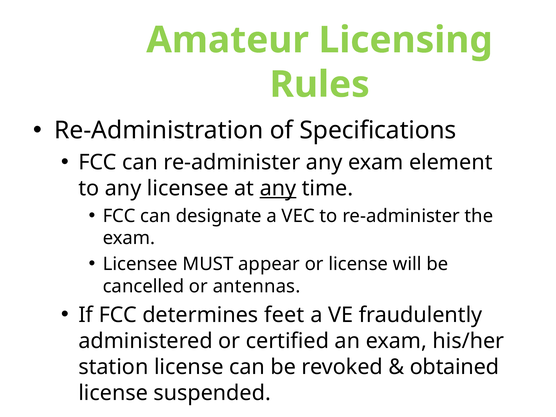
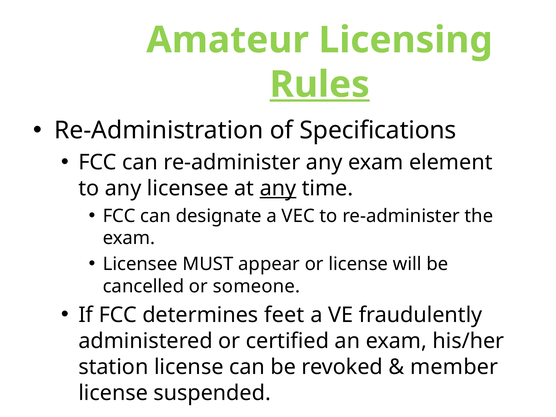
Rules underline: none -> present (320, 85)
antennas: antennas -> someone (257, 286)
obtained: obtained -> member (454, 367)
